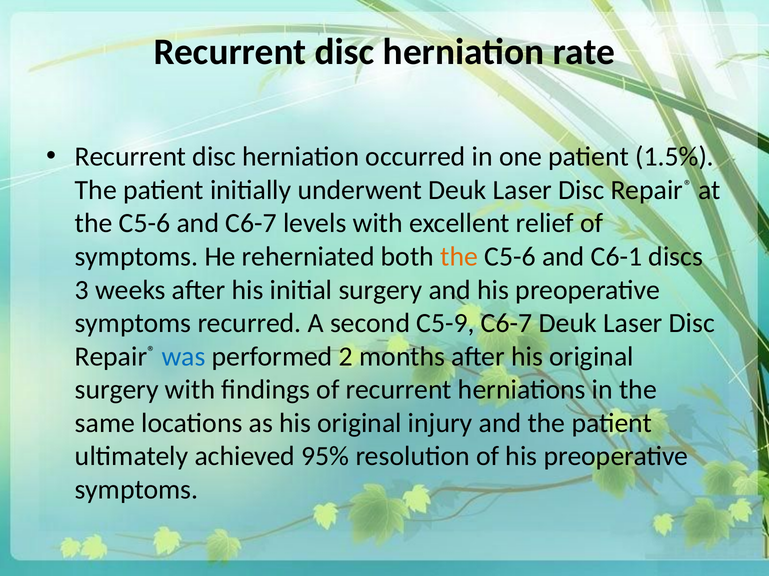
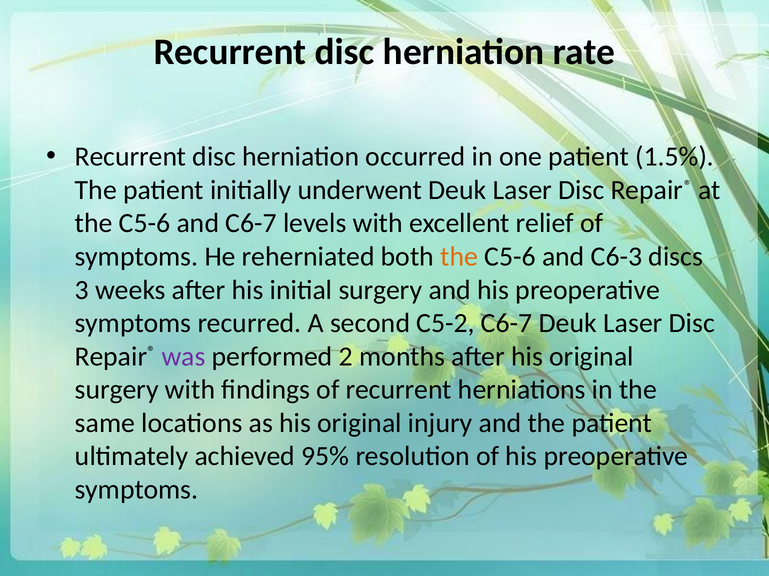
C6-1: C6-1 -> C6-3 (616, 257)
C5-9: C5-9 -> C5-2 (446, 324)
was colour: blue -> purple (184, 357)
